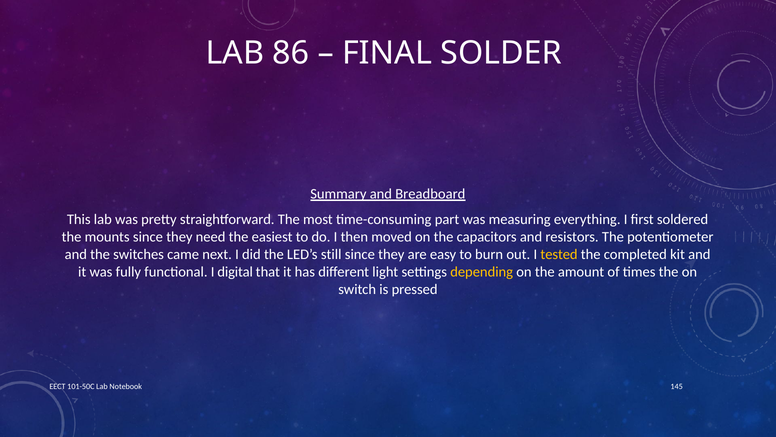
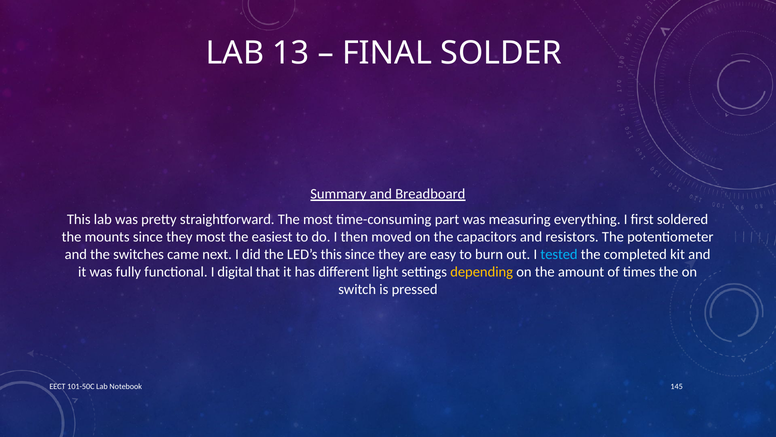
86: 86 -> 13 (291, 53)
they need: need -> most (211, 237)
LED’s still: still -> this (331, 254)
tested colour: yellow -> light blue (559, 254)
